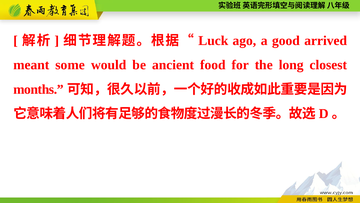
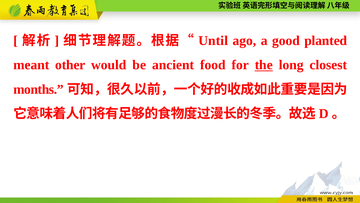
Luck: Luck -> Until (213, 41)
arrived: arrived -> planted (326, 41)
some: some -> other (70, 65)
the underline: none -> present (264, 65)
